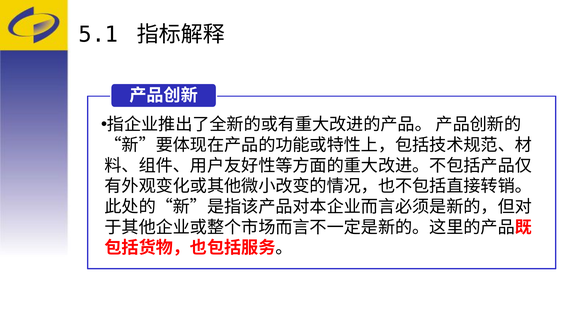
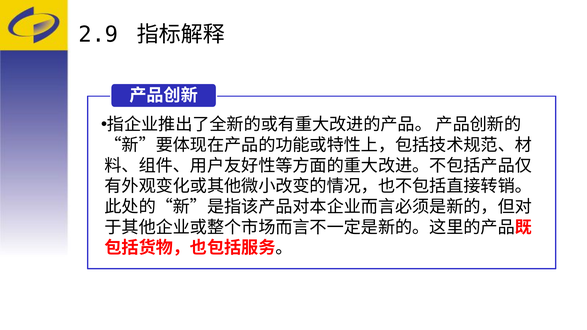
5.1: 5.1 -> 2.9 (98, 34)
